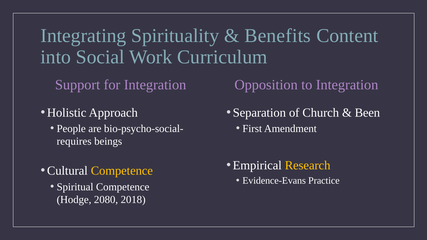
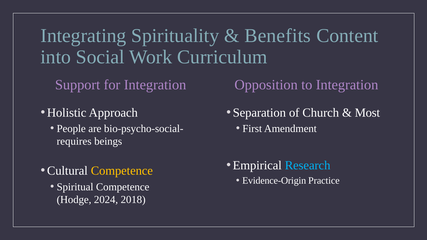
Been: Been -> Most (367, 113)
Research colour: yellow -> light blue (308, 166)
Evidence-Evans: Evidence-Evans -> Evidence-Origin (274, 181)
2080: 2080 -> 2024 (106, 200)
